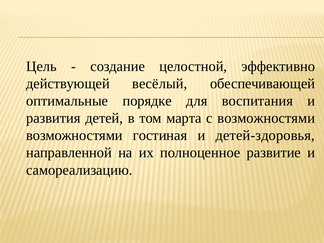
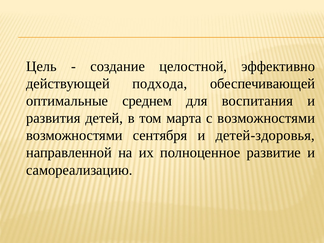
весёлый: весёлый -> подхода (160, 84)
порядке: порядке -> среднем (147, 101)
гостиная: гостиная -> сентября (160, 135)
